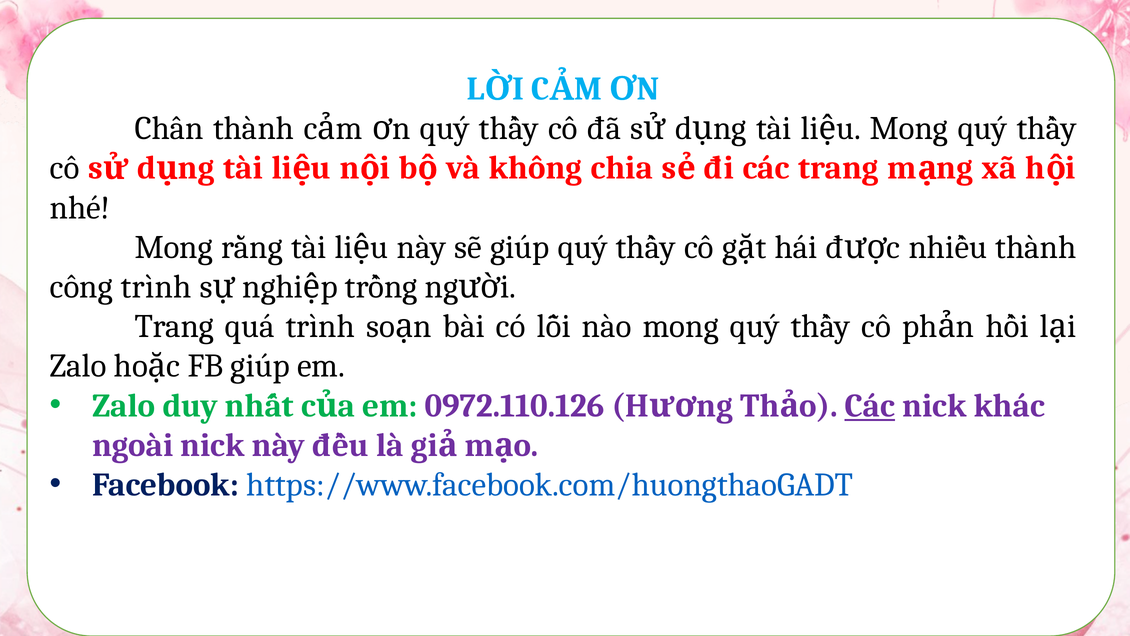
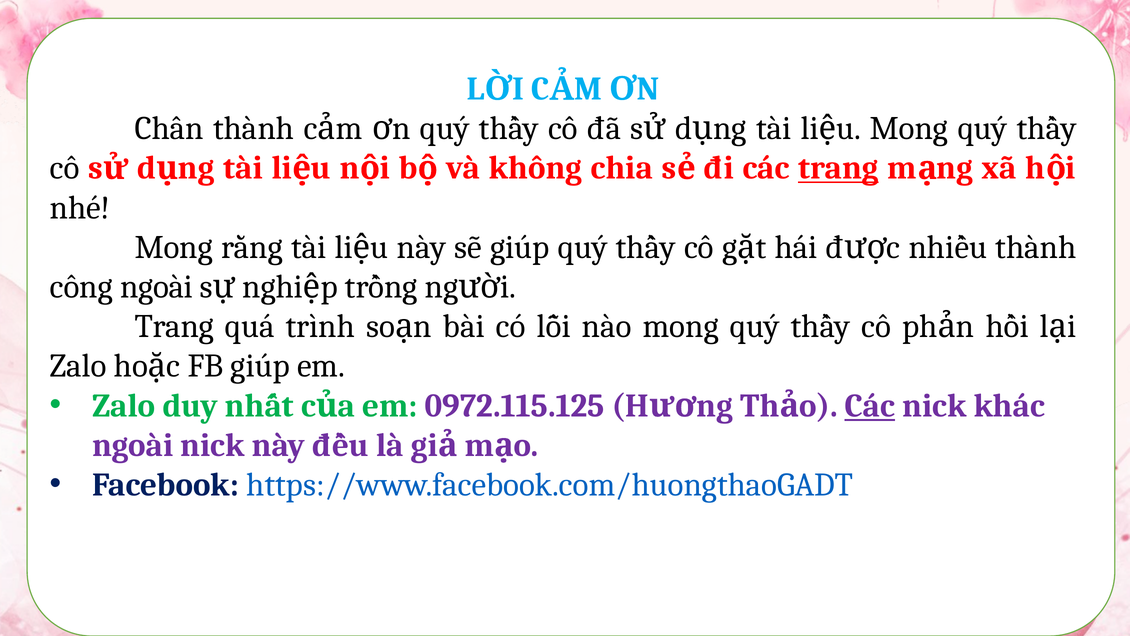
trang underline: none -> present (838, 168)
công trình: trình -> ngoài (157, 287)
0972.110.126: 0972.110.126 -> 0972.115.125 (515, 405)
